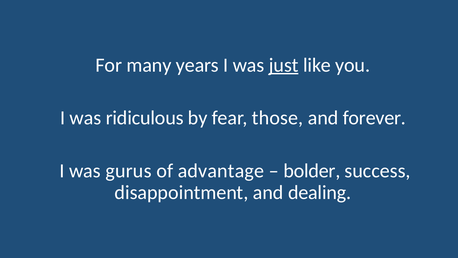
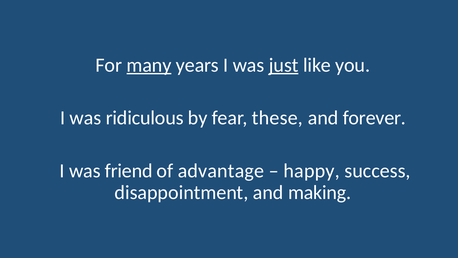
many underline: none -> present (149, 65)
those: those -> these (277, 118)
gurus: gurus -> friend (129, 171)
bolder: bolder -> happy (312, 171)
dealing: dealing -> making (320, 192)
